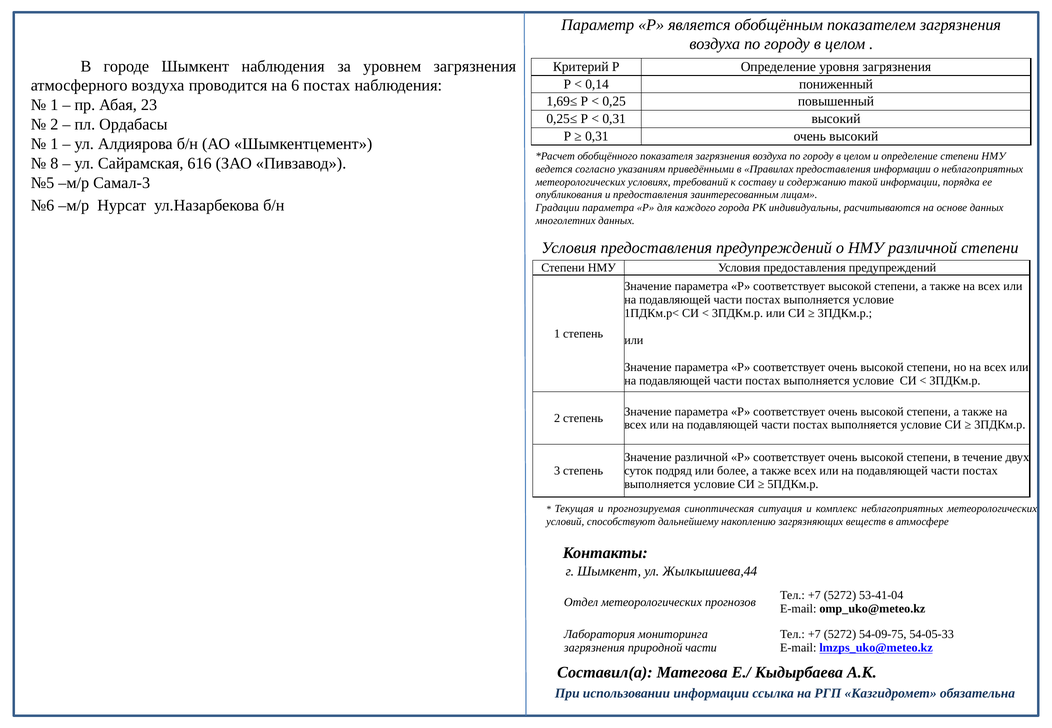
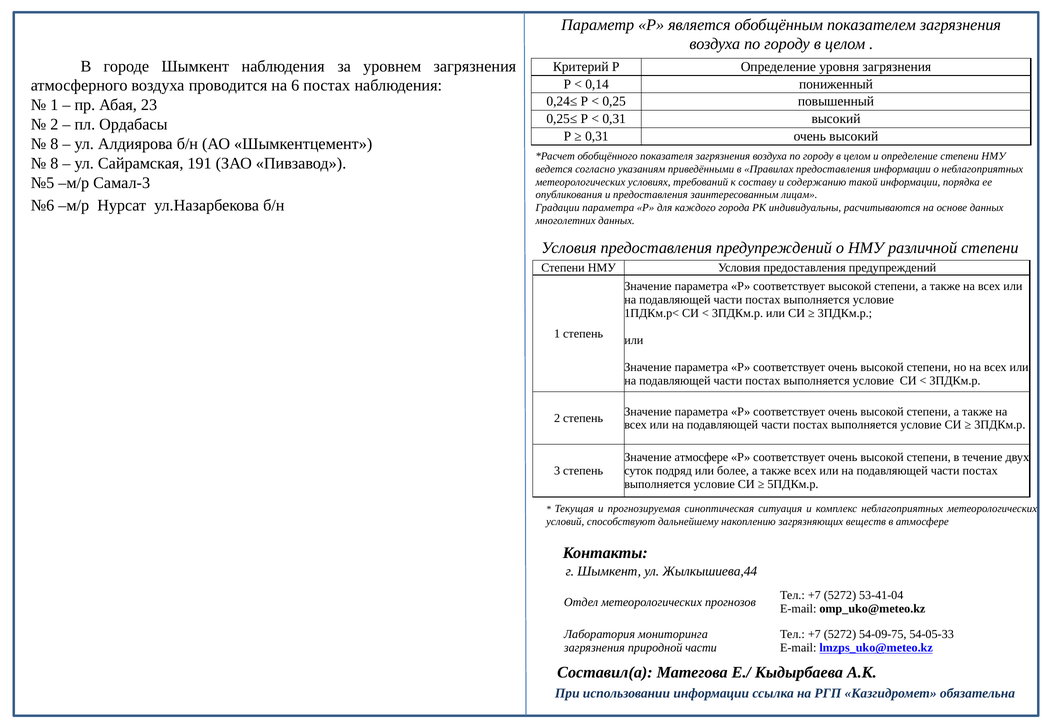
1,69≤: 1,69≤ -> 0,24≤ (562, 101)
1: 1 -> 8 (54, 144)
616: 616 -> 191 (200, 163)
Значение различной: различной -> атмосфере (701, 458)
